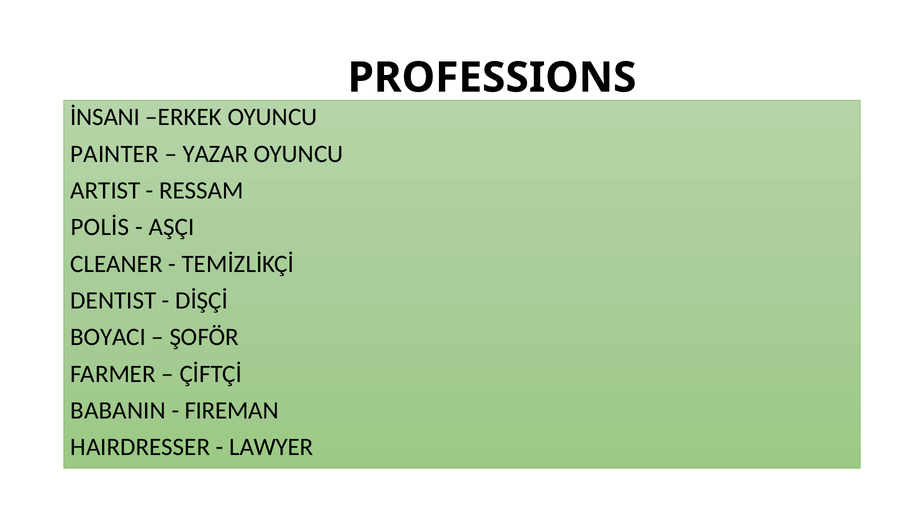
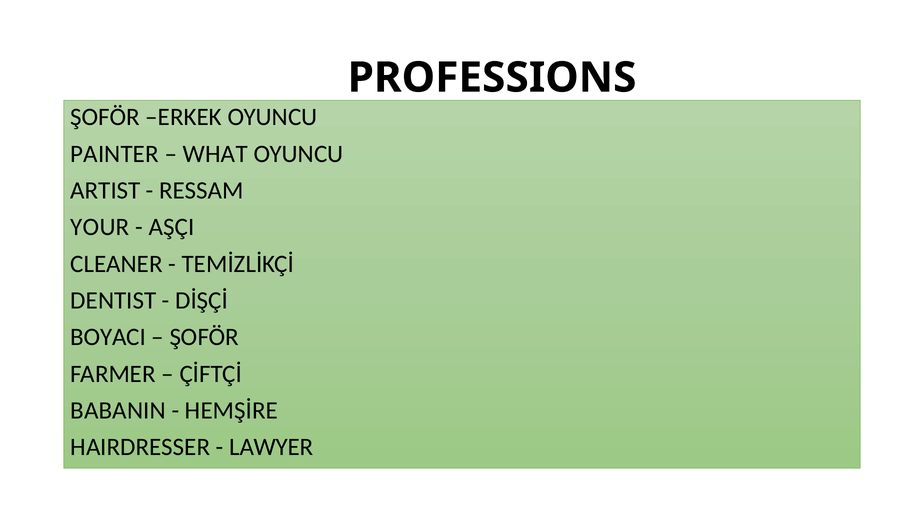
İNSANI: İNSANI -> ŞOFÖR (105, 117)
YAZAR: YAZAR -> WHAT (215, 154)
POLİS: POLİS -> YOUR (100, 227)
FIREMAN: FIREMAN -> HEMŞİRE (232, 410)
